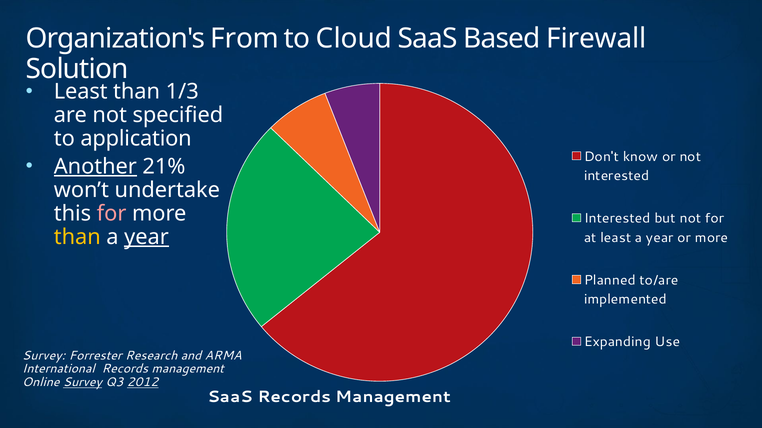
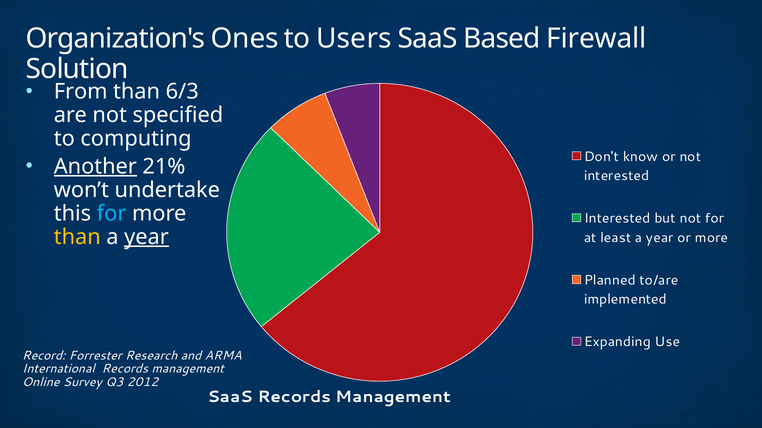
From: From -> Ones (245, 39)
Cloud: Cloud -> Users (354, 39)
Least: Least -> From (81, 92)
1/3: 1/3 -> 6/3 (182, 92)
application: application -> computing (136, 139)
for colour: pink -> light blue (112, 214)
Survey: Survey -> Record (44, 356)
Survey underline: present -> none (82, 383)
2012 underline: present -> none (143, 383)
